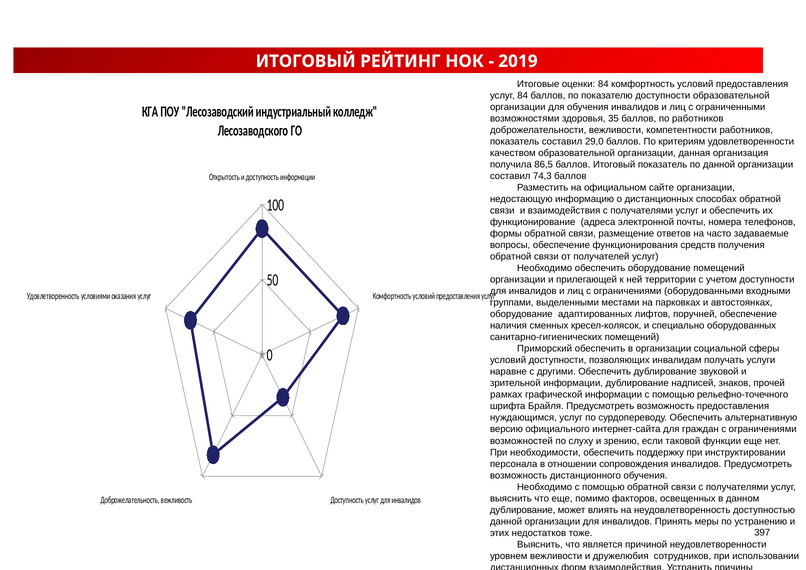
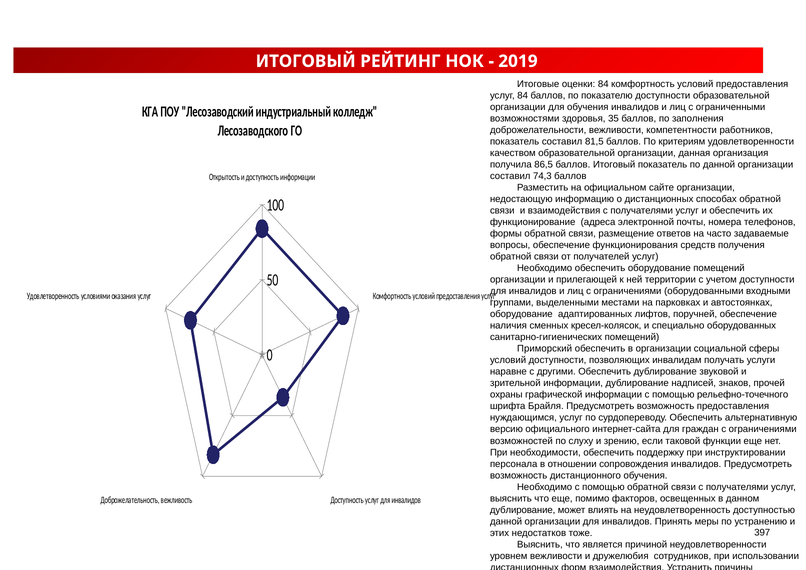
по работников: работников -> заполнения (698, 119)
29,0: 29,0 -> 81,5 (594, 142)
рамках: рамках -> охраны (506, 395)
